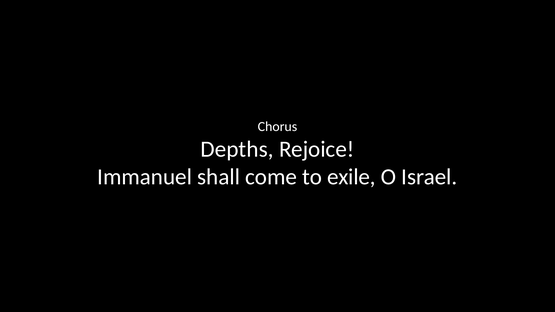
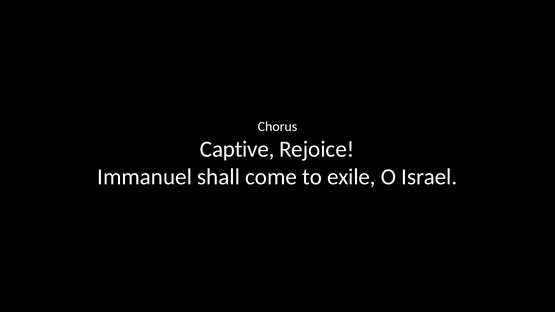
Depths: Depths -> Captive (237, 149)
